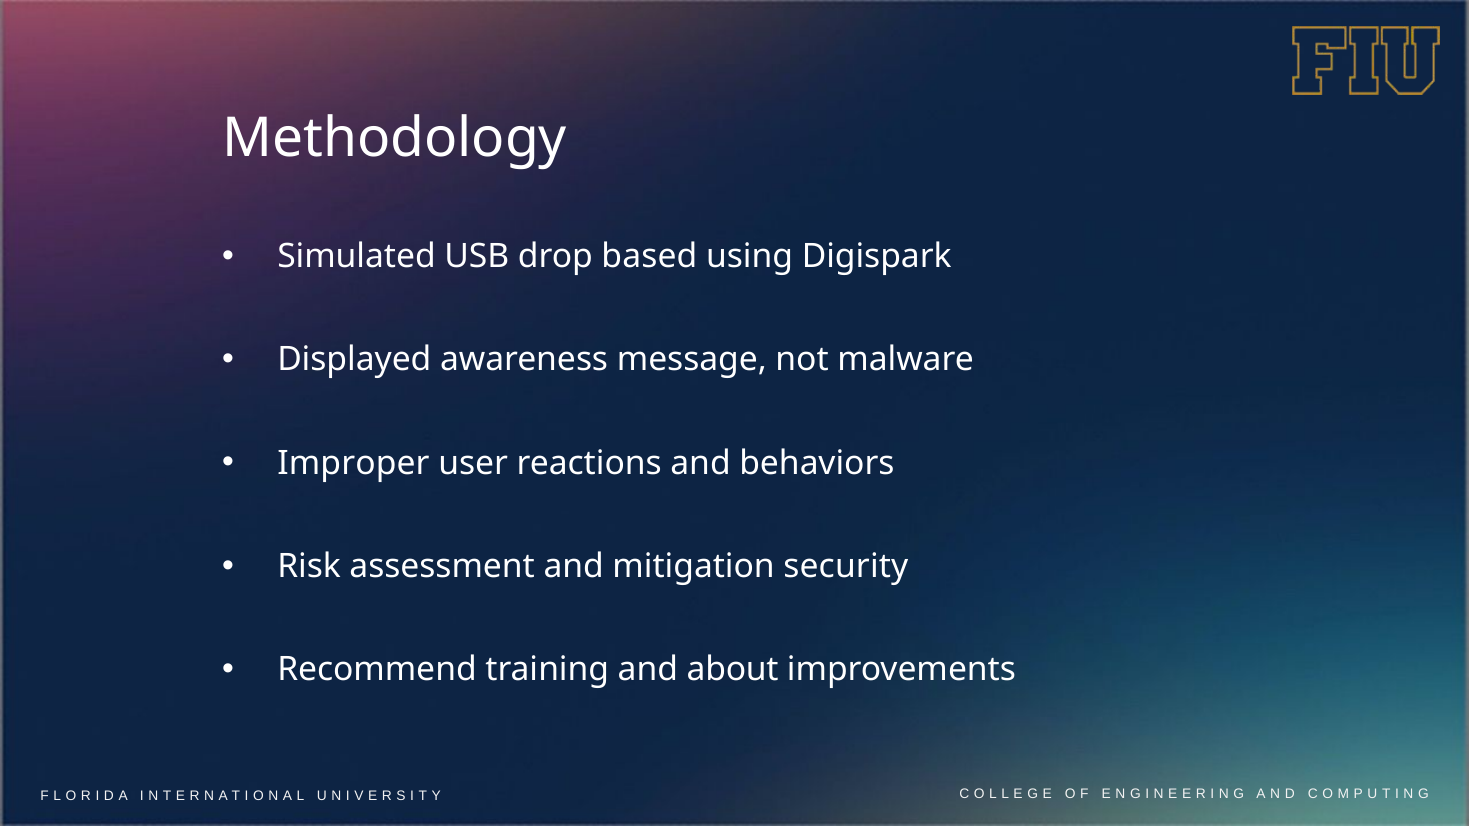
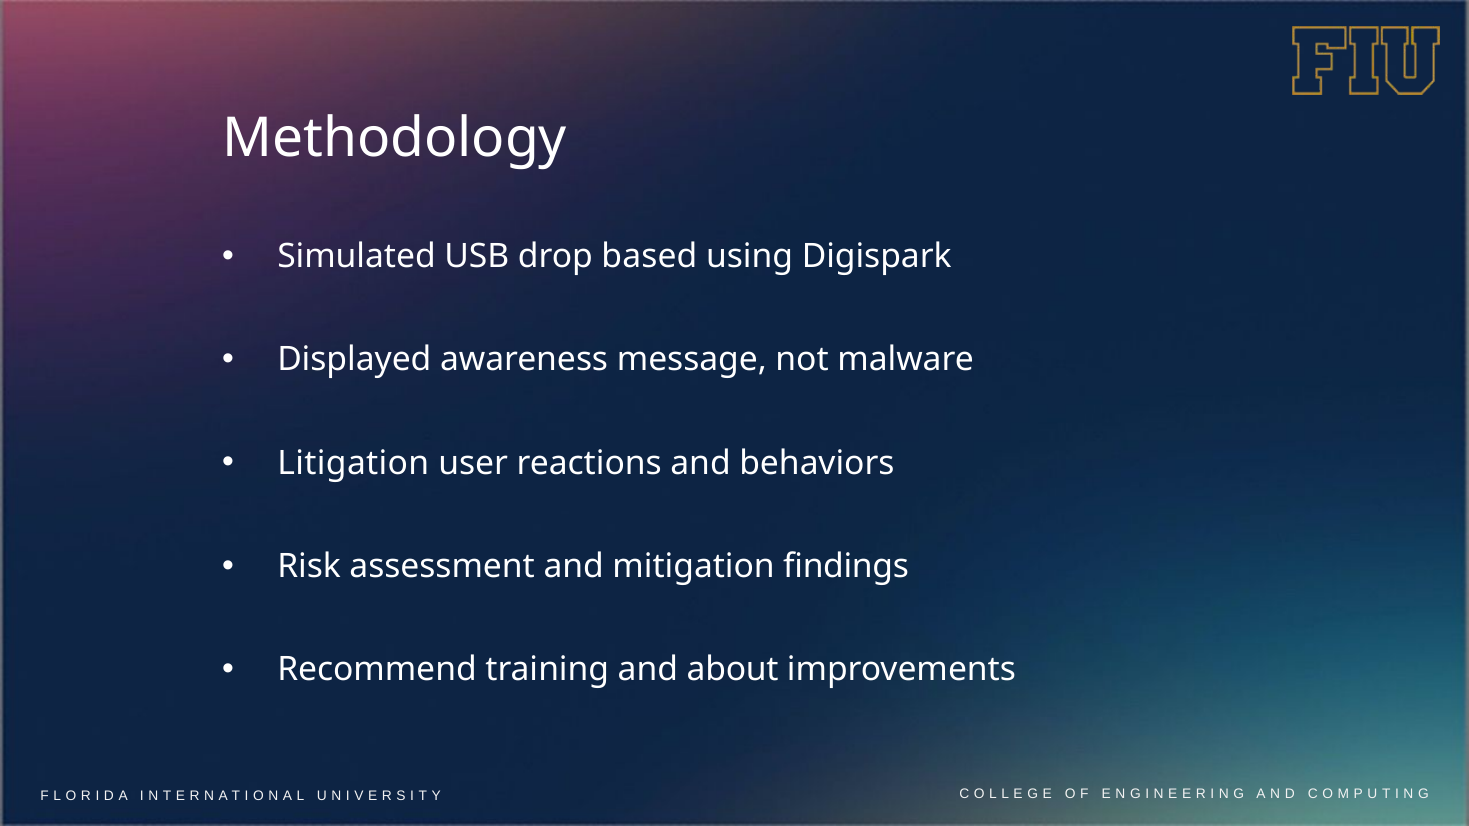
Improper: Improper -> Litigation (353, 463)
security: security -> findings (846, 566)
